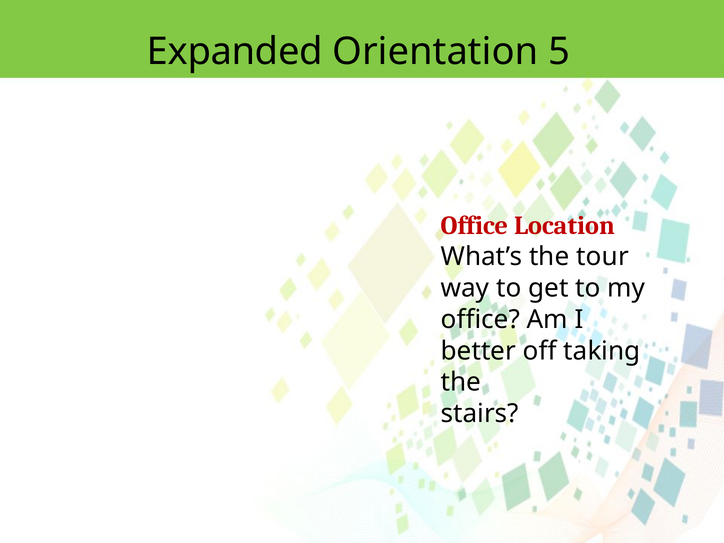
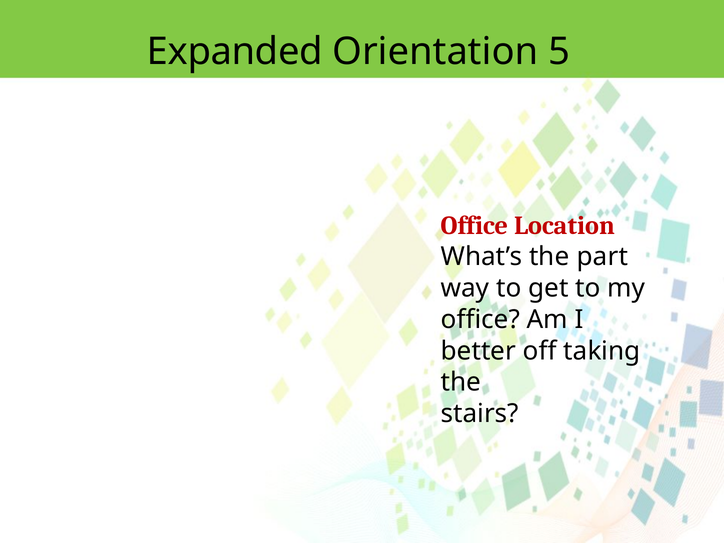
tour: tour -> part (602, 257)
